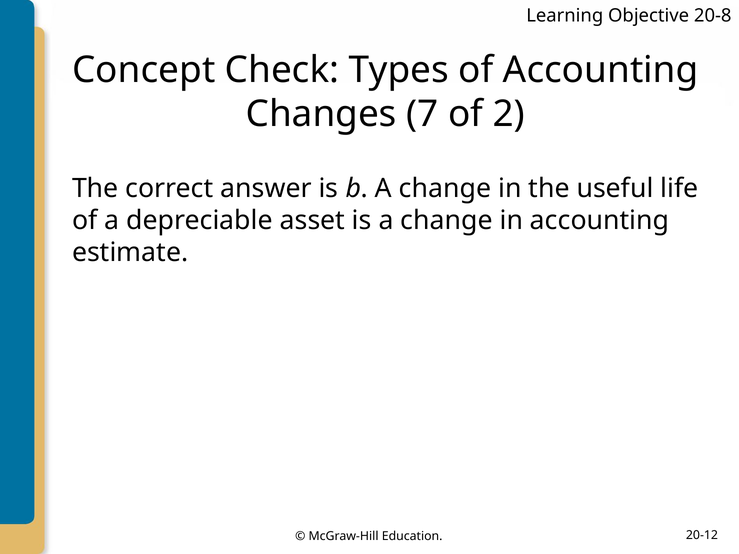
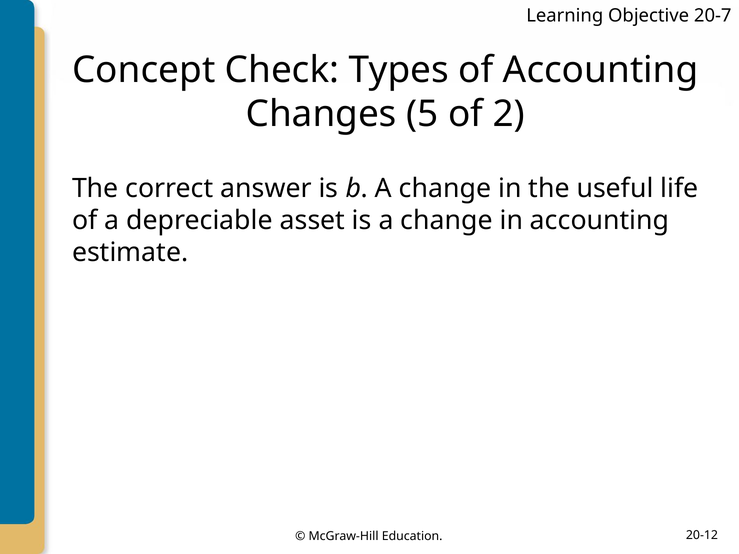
20-8: 20-8 -> 20-7 (713, 16)
7: 7 -> 5 (422, 114)
